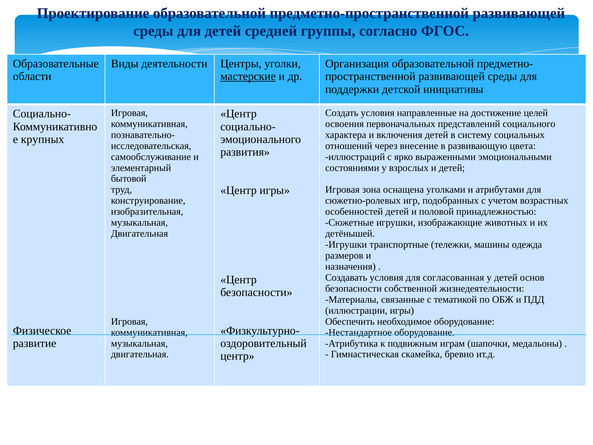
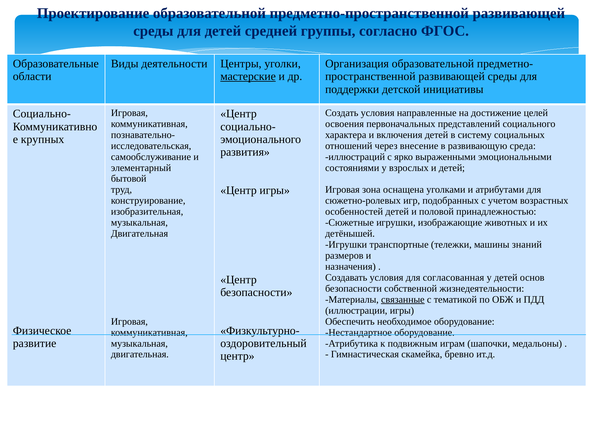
цвета: цвета -> среда (523, 146)
одежда: одежда -> знаний (527, 244)
связанные underline: none -> present (403, 299)
